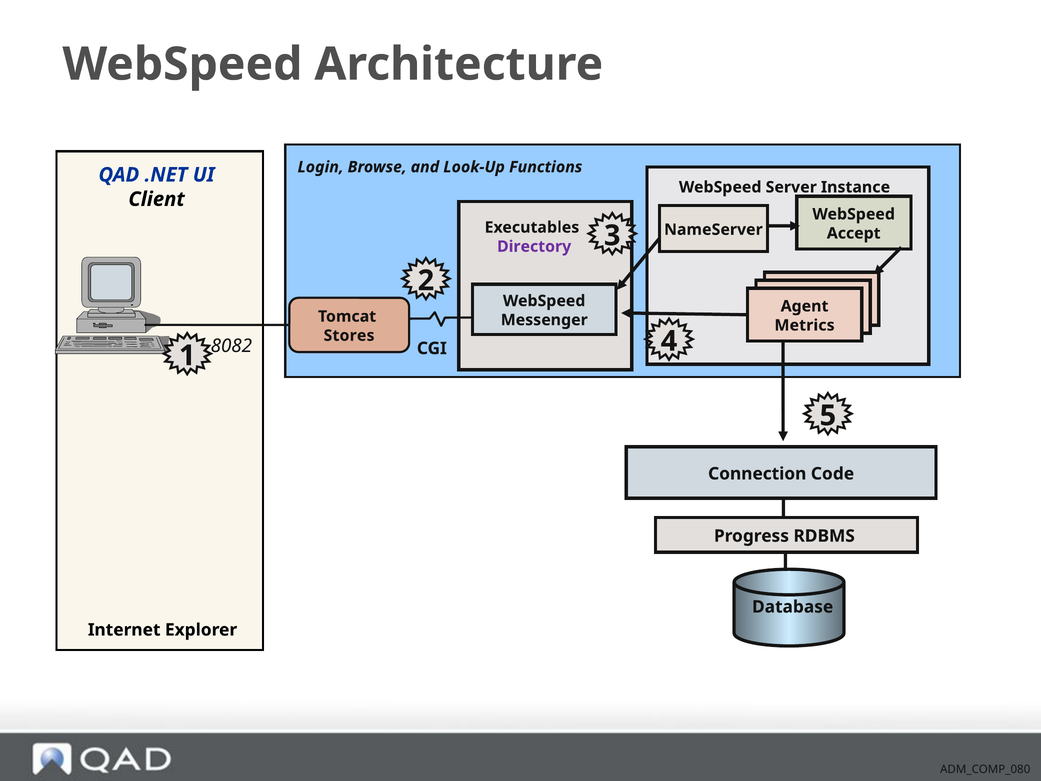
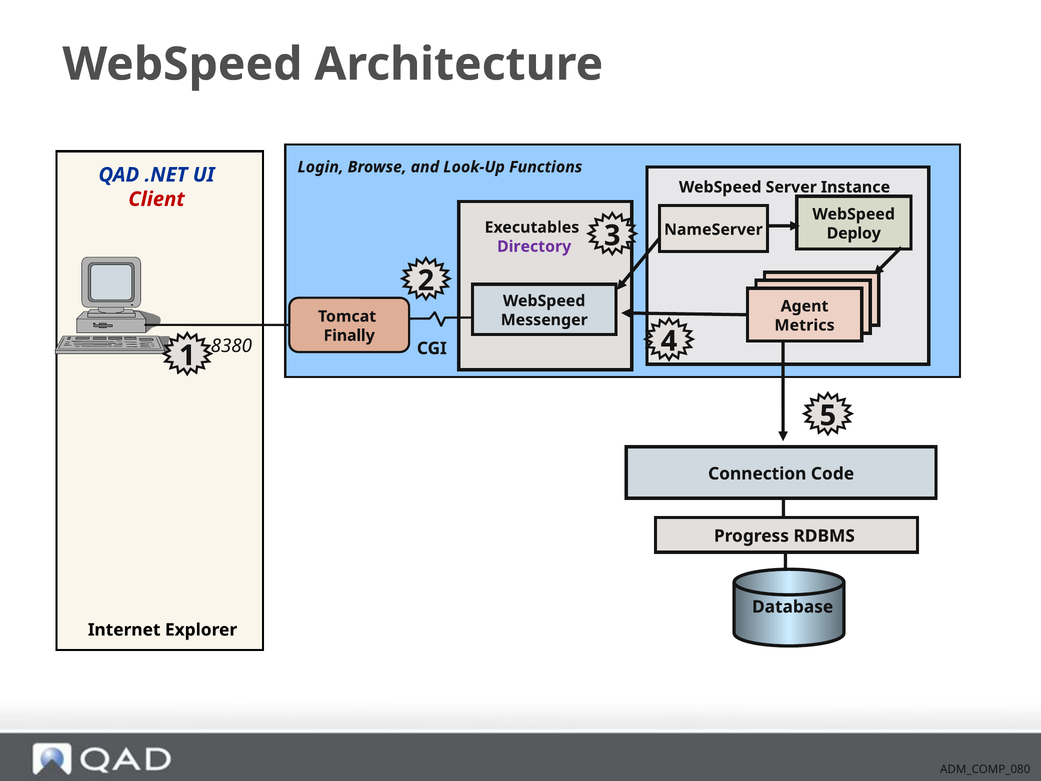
Client colour: black -> red (157, 199)
Accept: Accept -> Deploy (854, 233)
Stores: Stores -> Finally (349, 335)
8082: 8082 -> 8380 (231, 346)
